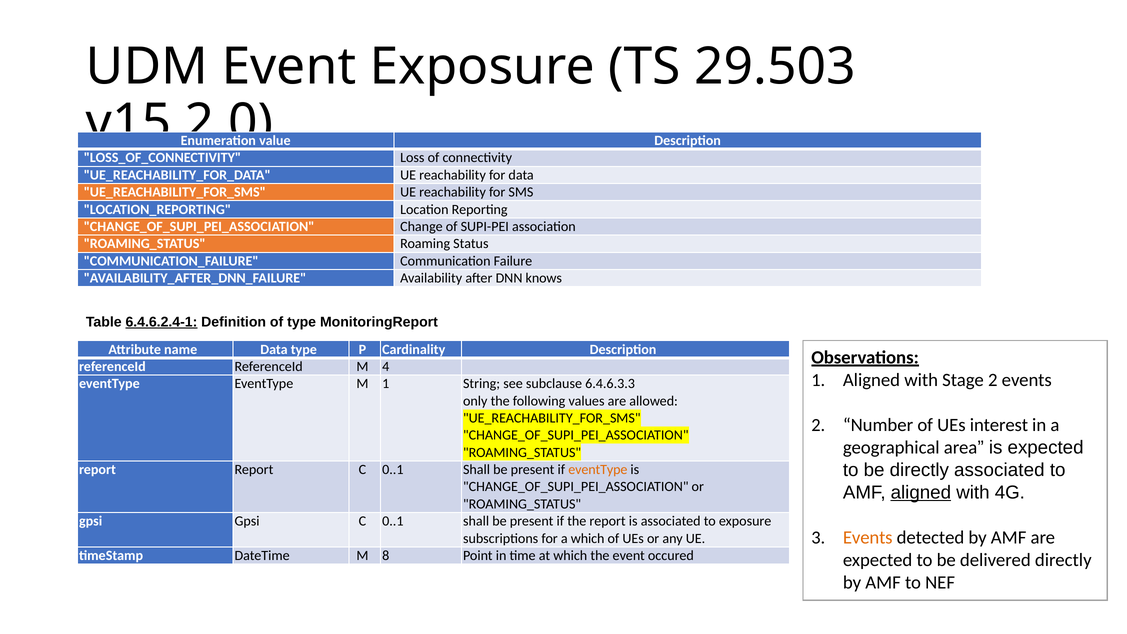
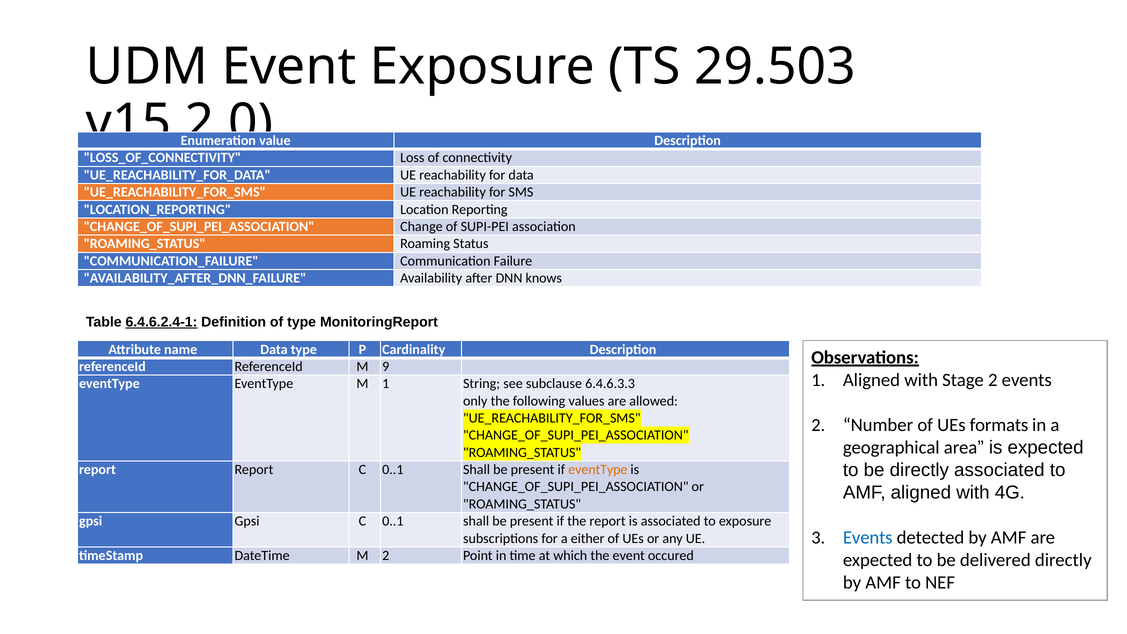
4: 4 -> 9 (386, 367)
interest: interest -> formats (999, 425)
aligned underline: present -> none (921, 492)
Events colour: orange -> blue (868, 538)
a which: which -> either (588, 538)
M 8: 8 -> 2 (386, 556)
